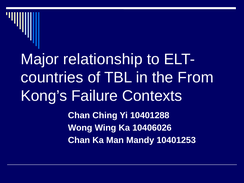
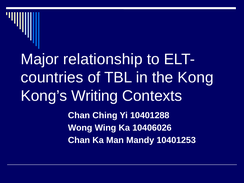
From: From -> Kong (196, 78)
Failure: Failure -> Writing (95, 96)
